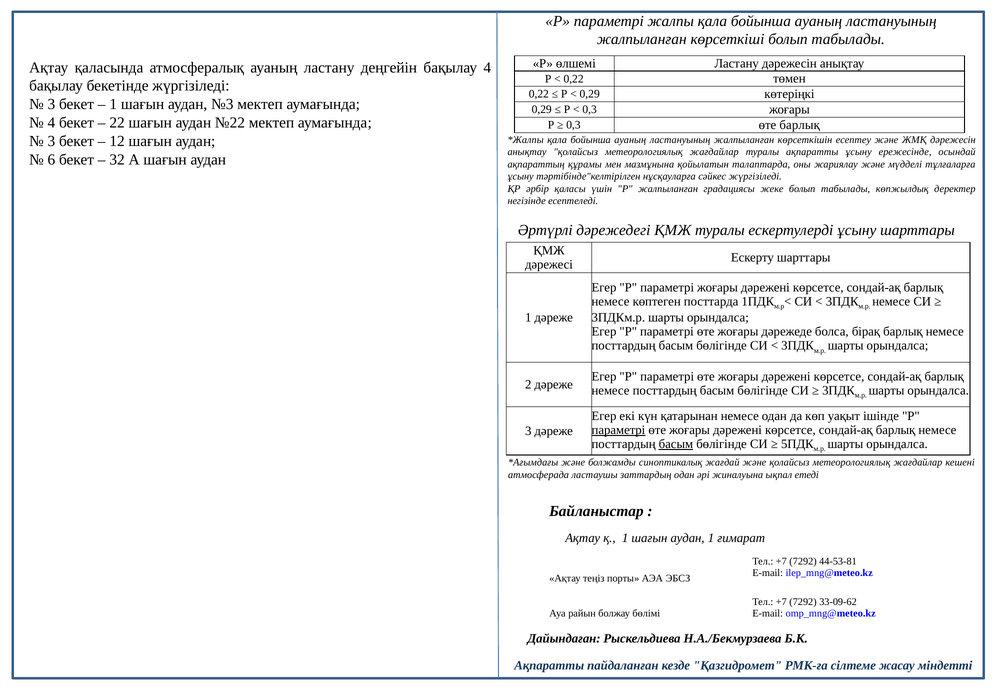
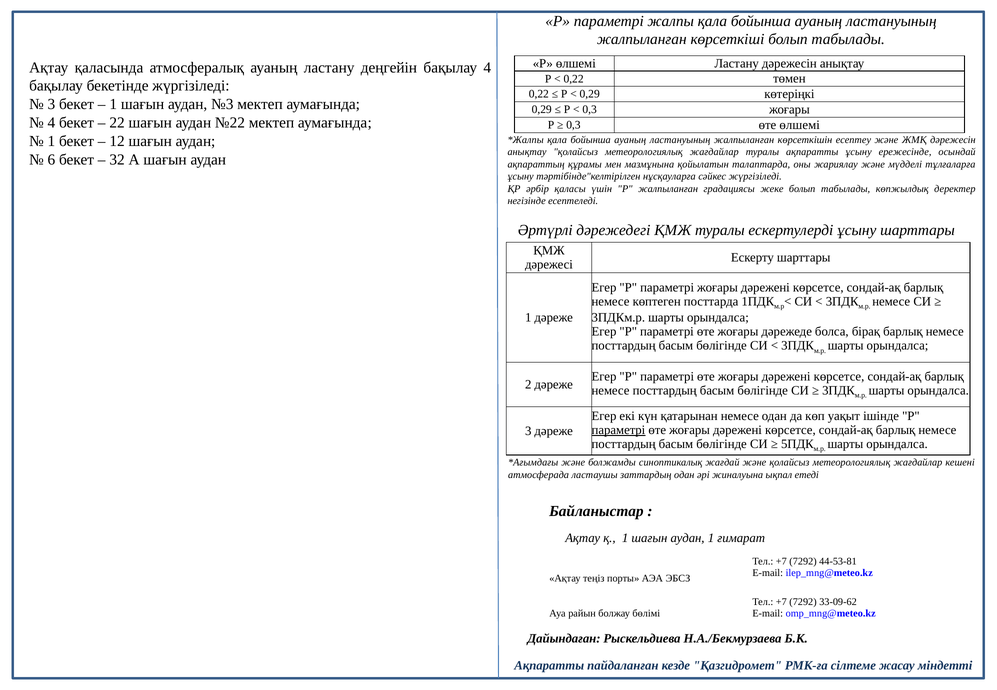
өте барлық: барлық -> өлшемі (800, 125)
3: 3 -> 1 (51, 141)
басым underline: present -> none (676, 444)
